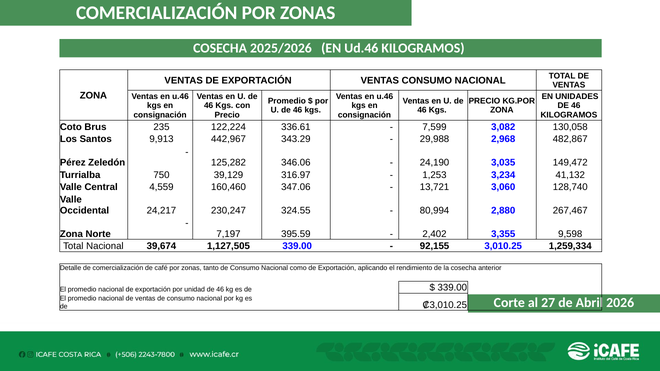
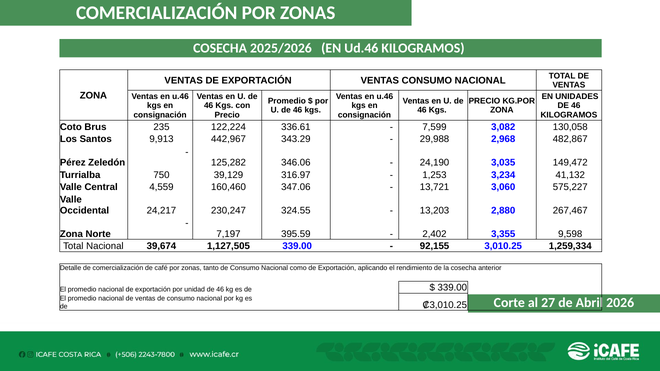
128,740: 128,740 -> 575,227 (570, 187)
80,994: 80,994 -> 13,203 (435, 211)
